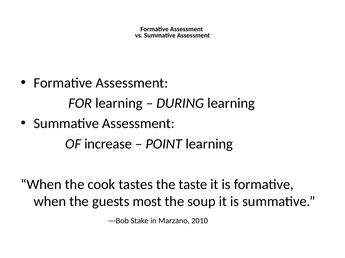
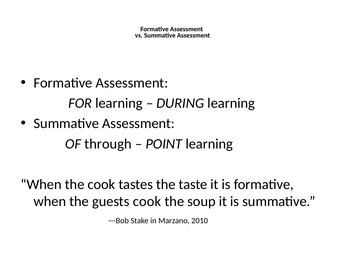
increase: increase -> through (108, 144)
guests most: most -> cook (147, 202)
